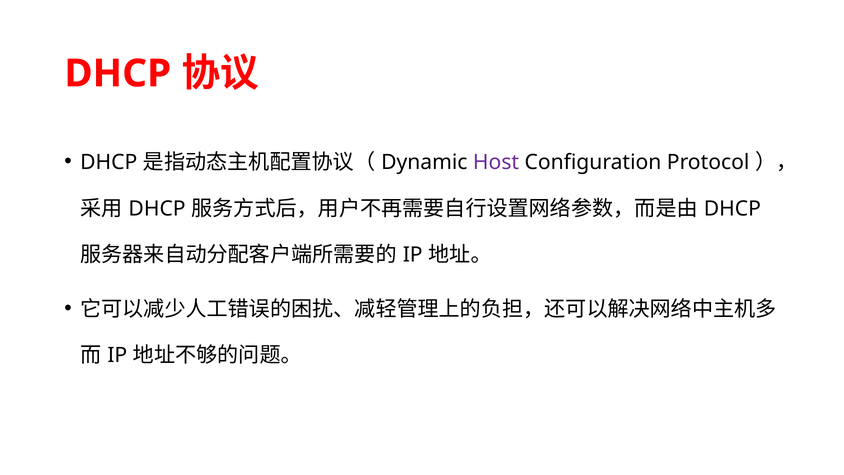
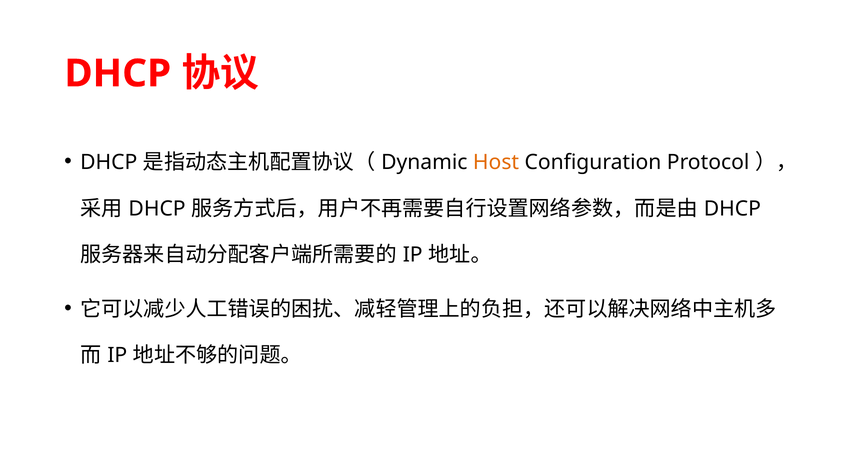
Host colour: purple -> orange (496, 162)
